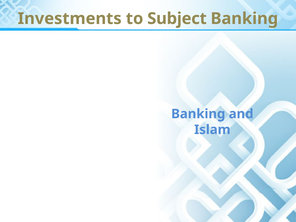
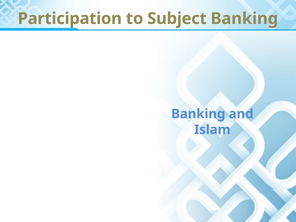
Investments: Investments -> Participation (70, 19)
